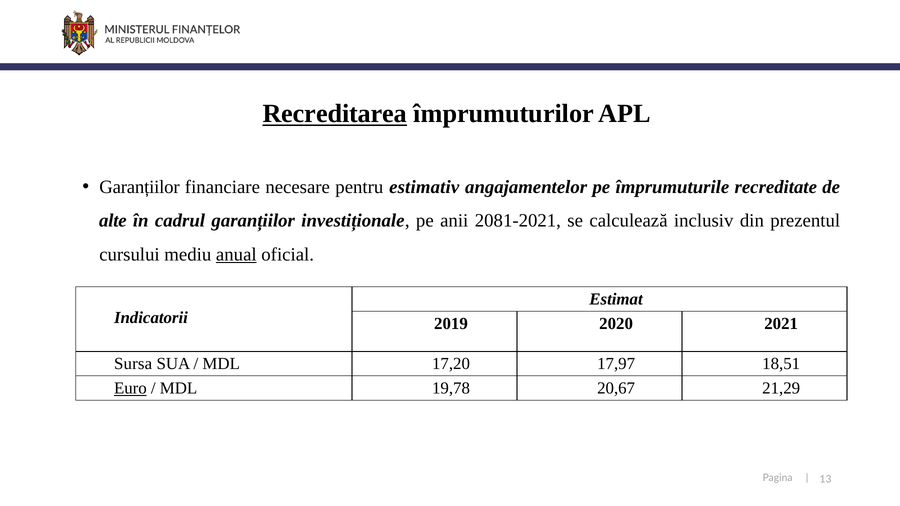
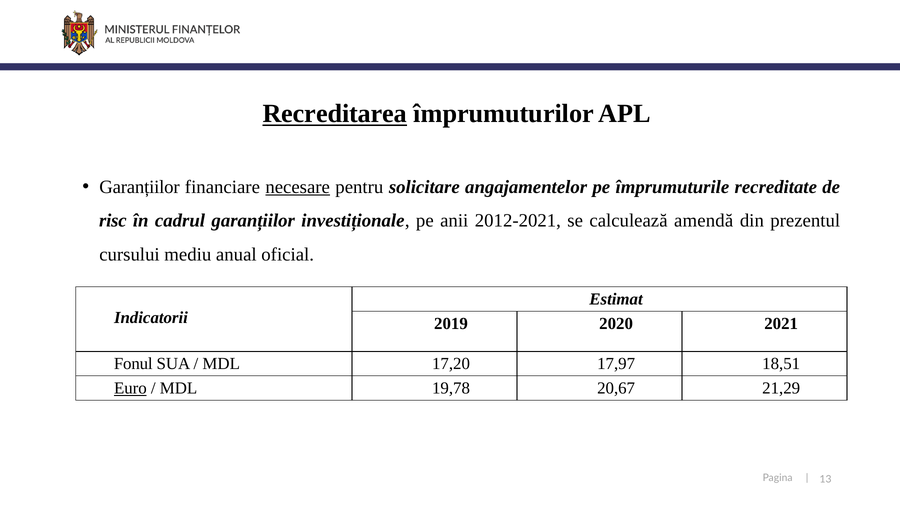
necesare underline: none -> present (298, 187)
estimativ: estimativ -> solicitare (424, 187)
alte: alte -> risc (113, 221)
2081-2021: 2081-2021 -> 2012-2021 (518, 221)
inclusiv: inclusiv -> amendă (704, 221)
anual underline: present -> none (236, 255)
Sursa: Sursa -> Fonul (133, 364)
